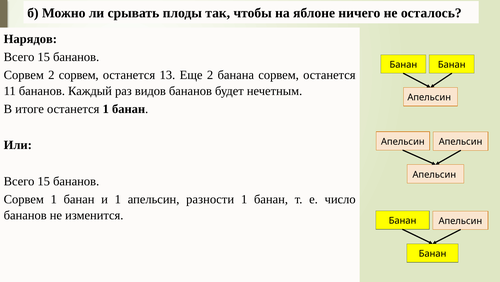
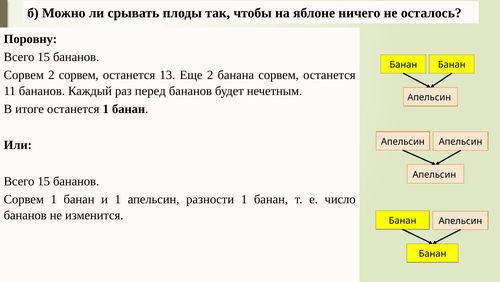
Нарядов: Нарядов -> Поровну (30, 39)
видов: видов -> перед (150, 91)
